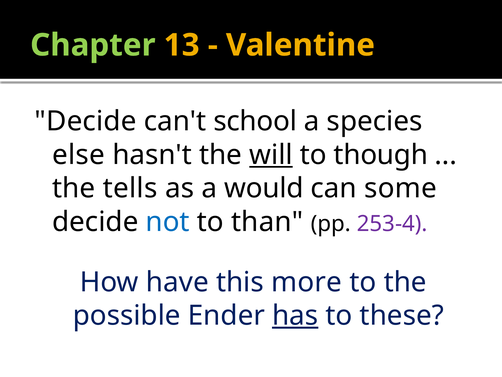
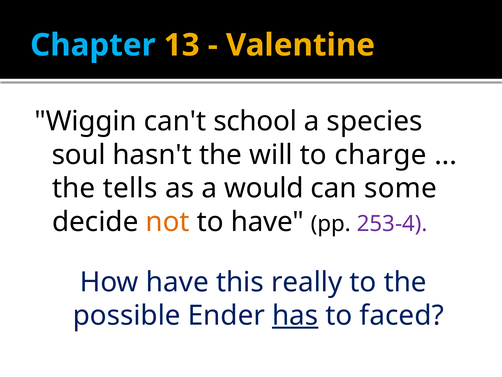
Chapter colour: light green -> light blue (93, 45)
Decide: Decide -> Wiggin (86, 121)
else: else -> soul (79, 155)
will underline: present -> none (271, 155)
though: though -> charge (381, 155)
not colour: blue -> orange (168, 222)
to than: than -> have (267, 222)
more: more -> really (307, 282)
these: these -> faced (402, 315)
